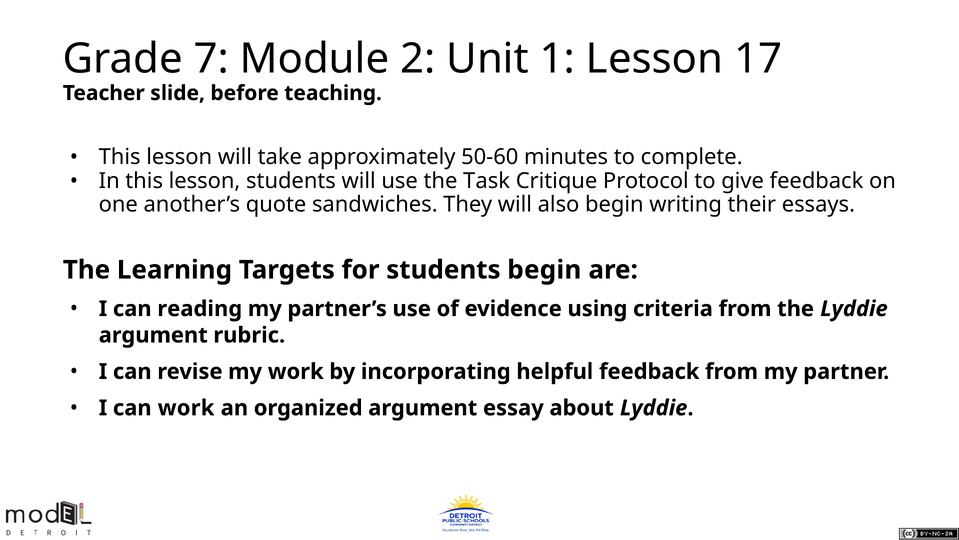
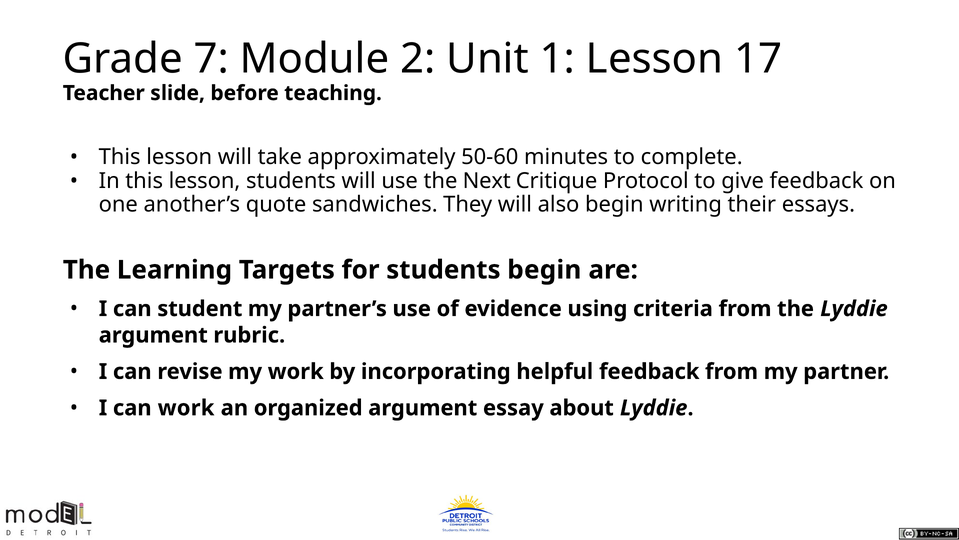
Task: Task -> Next (487, 181)
reading: reading -> student (200, 309)
